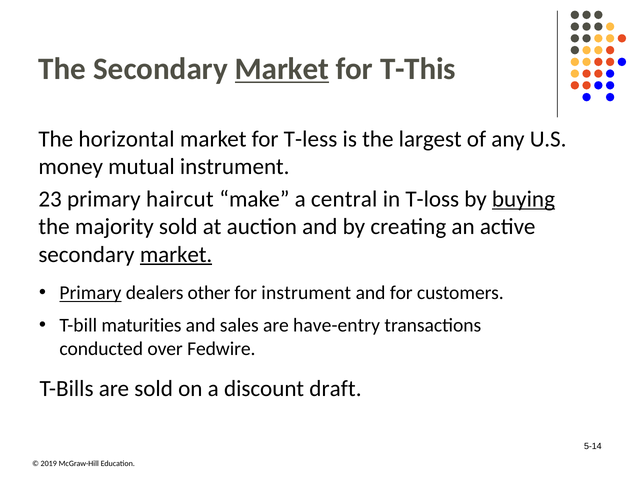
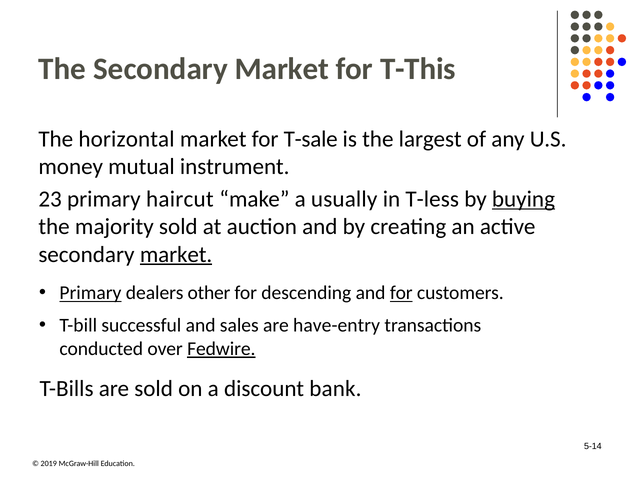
Market underline: present -> none (282, 69)
T-less: T-less -> T-sale (311, 139)
central: central -> usually (344, 199)
T-loss: T-loss -> T-less (432, 199)
for instrument: instrument -> descending (306, 293)
for underline: none -> present (401, 293)
maturities: maturities -> successful (141, 325)
Fedwire underline: none -> present (221, 349)
draft: draft -> bank (335, 389)
